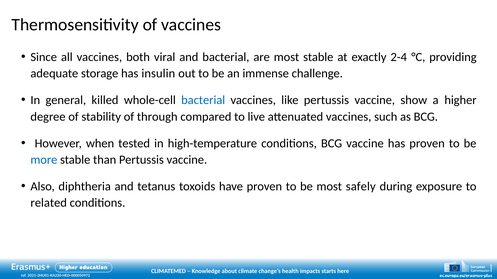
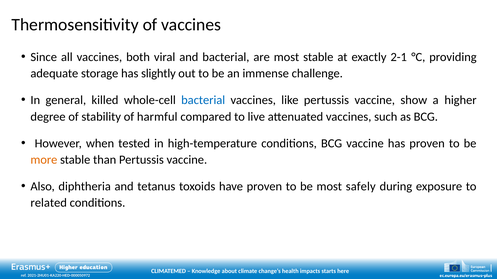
2-4: 2-4 -> 2-1 (399, 57)
insulin: insulin -> slightly (158, 74)
through: through -> harmful (157, 117)
more colour: blue -> orange (44, 160)
